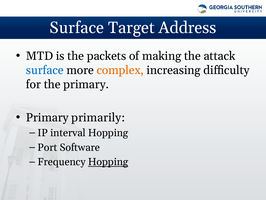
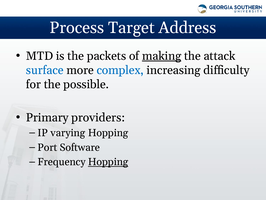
Surface: Surface -> Process (77, 28)
making underline: none -> present (162, 56)
complex colour: orange -> blue (120, 70)
the primary: primary -> possible (86, 84)
primarily: primarily -> providers (98, 117)
interval: interval -> varying (68, 133)
